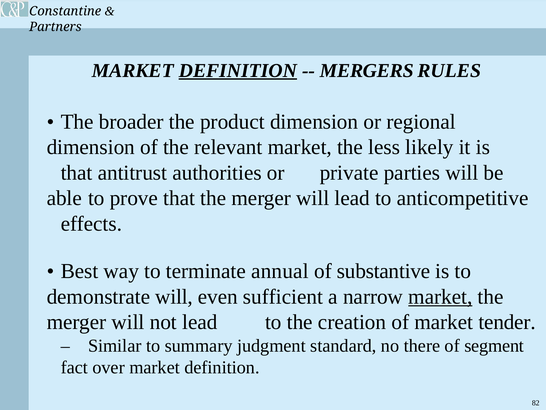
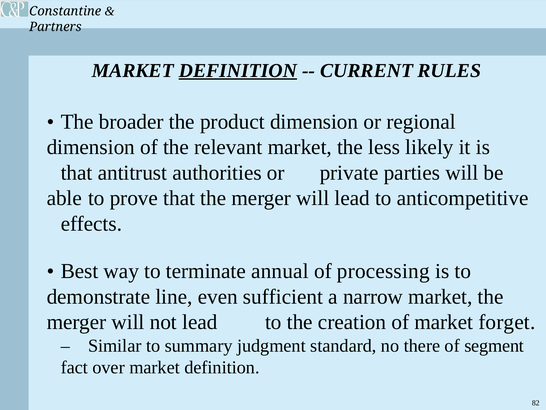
MERGERS: MERGERS -> CURRENT (367, 70)
substantive: substantive -> processing (383, 271)
demonstrate will: will -> line (174, 296)
market underline: present -> none (440, 296)
tender: tender -> forget (507, 322)
